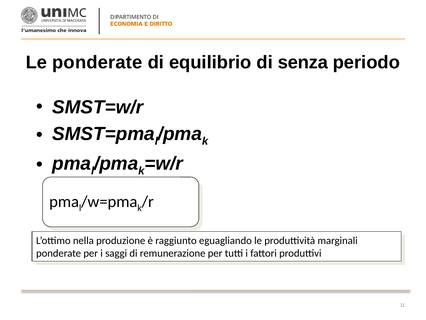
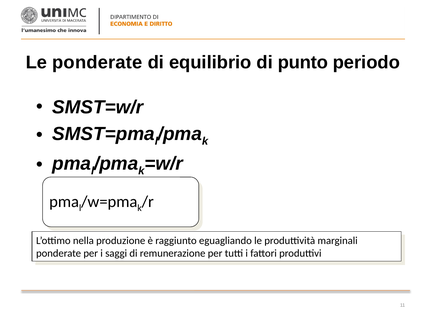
senza: senza -> punto (303, 62)
